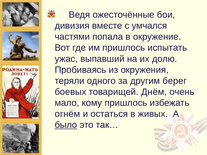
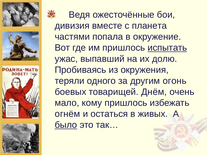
умчался: умчался -> планета (149, 26)
испытать underline: none -> present (167, 48)
берег: берег -> огонь (175, 81)
